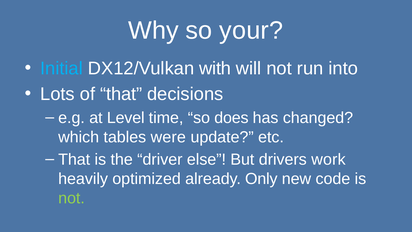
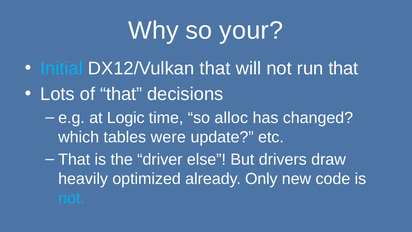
DX12/Vulkan with: with -> that (215, 68)
run into: into -> that (343, 68)
Level: Level -> Logic (126, 118)
does: does -> alloc (231, 118)
work: work -> draw (329, 159)
not colour: light green -> light blue (72, 198)
